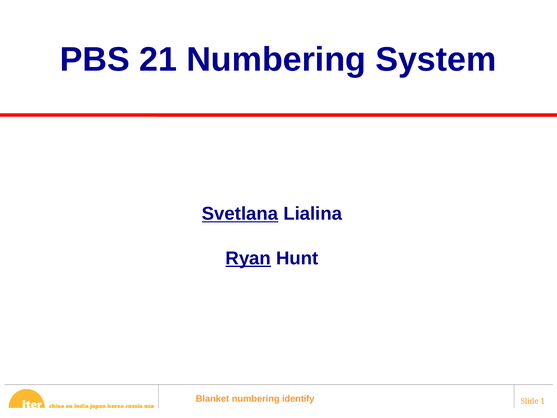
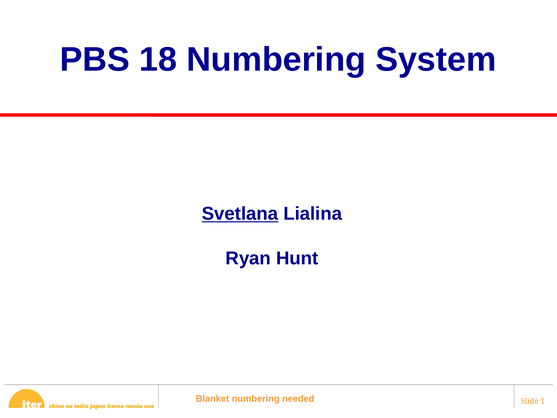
21: 21 -> 18 (158, 60)
Ryan underline: present -> none (248, 258)
identify: identify -> needed (298, 399)
